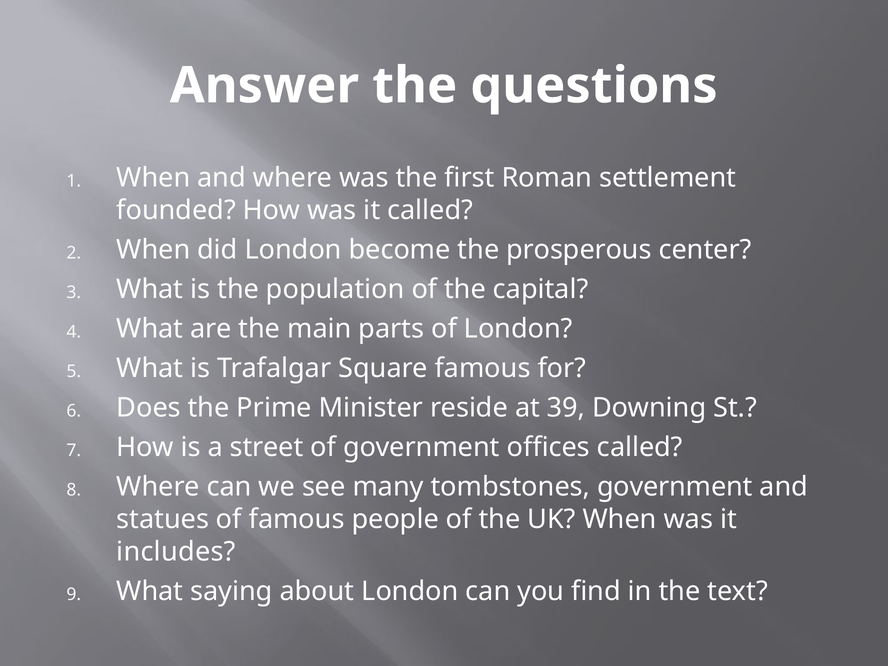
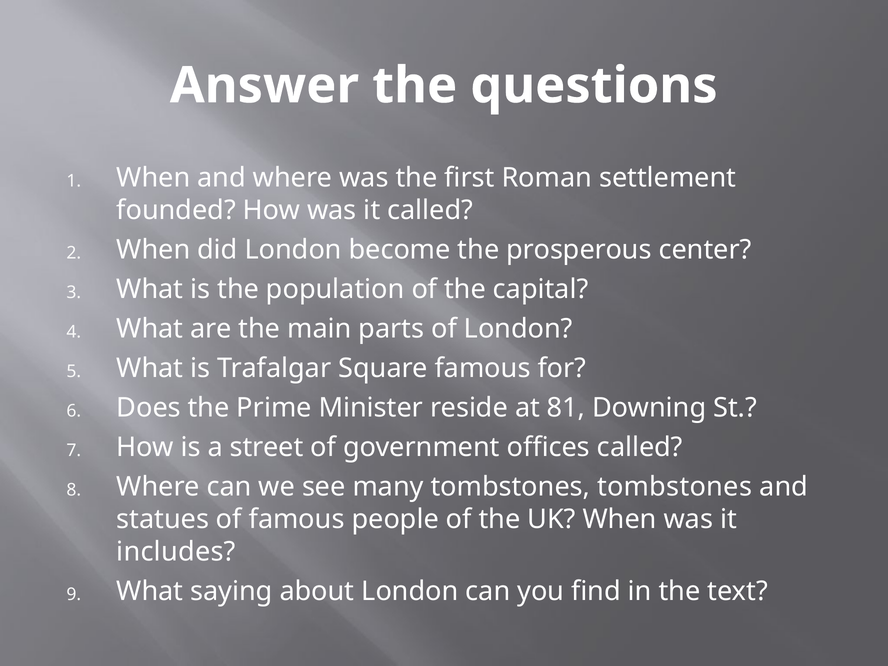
39: 39 -> 81 (566, 408)
tombstones government: government -> tombstones (675, 487)
